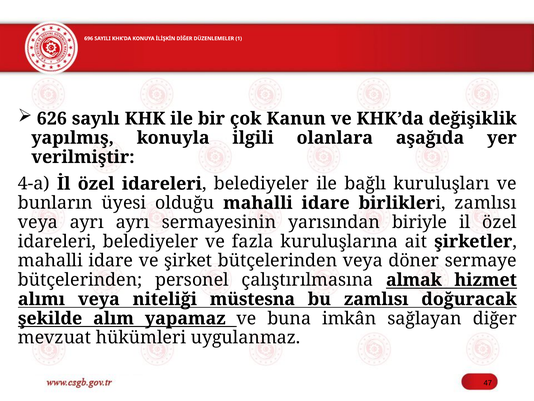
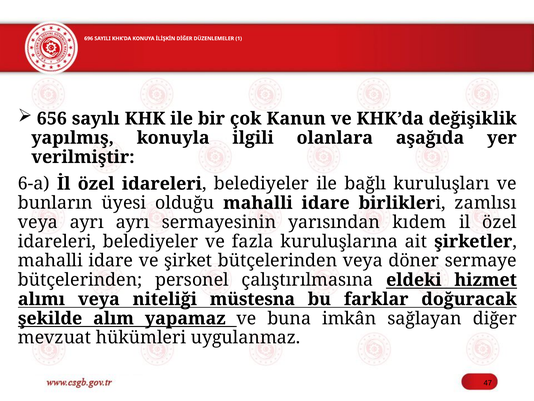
626: 626 -> 656 (52, 118)
4-a: 4-a -> 6-a (34, 184)
biriyle: biriyle -> kıdem (419, 222)
almak: almak -> eldeki (414, 280)
bu zamlısı: zamlısı -> farklar (376, 299)
